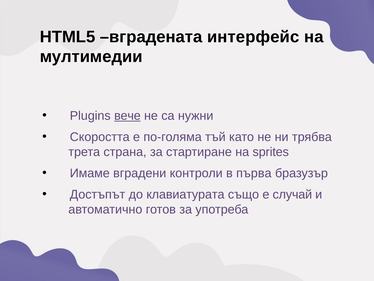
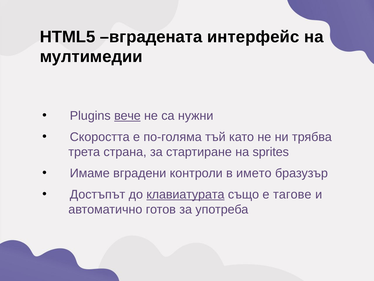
първа: първа -> името (254, 173)
клавиатурата underline: none -> present (185, 194)
случай: случай -> тагове (292, 194)
